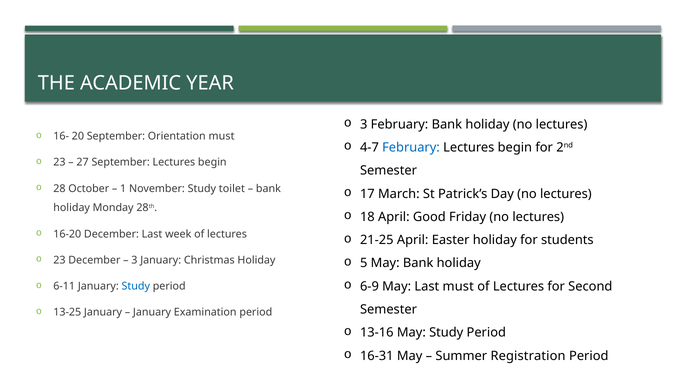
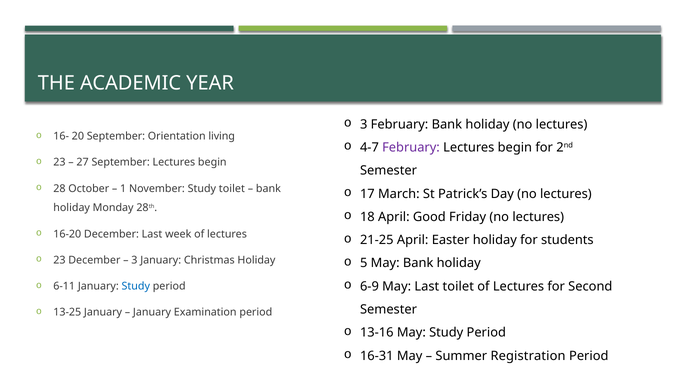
Orientation must: must -> living (222, 136)
February colour: blue -> purple (411, 147)
Last must: must -> toilet (458, 286)
